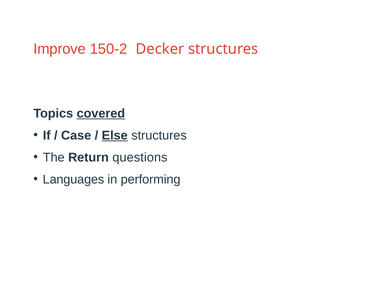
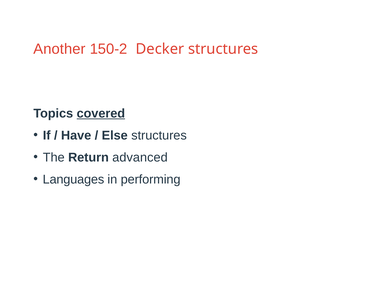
Improve: Improve -> Another (60, 49)
Case: Case -> Have (76, 135)
Else underline: present -> none (115, 135)
questions: questions -> advanced (140, 157)
